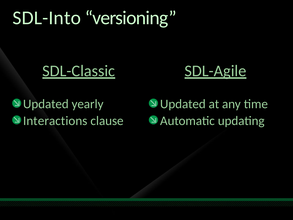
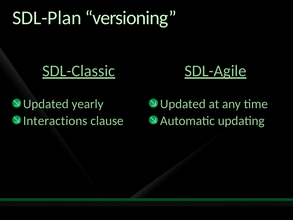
SDL-Into: SDL-Into -> SDL-Plan (47, 18)
